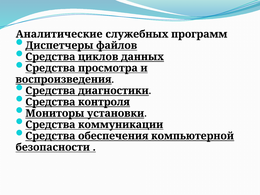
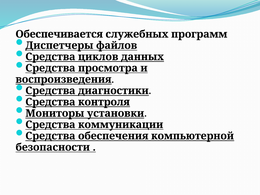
Аналитические: Аналитические -> Обеспечивается (59, 34)
